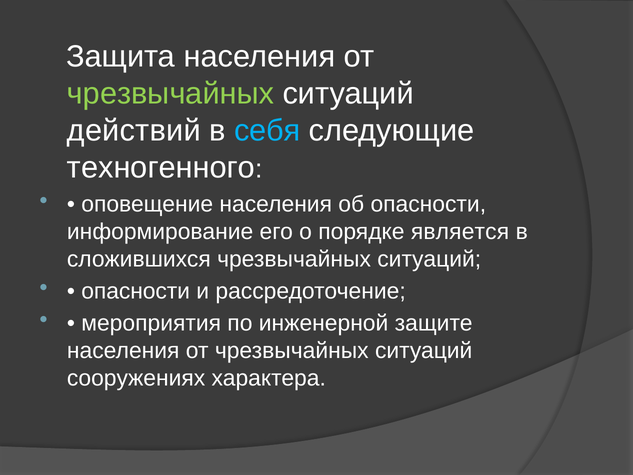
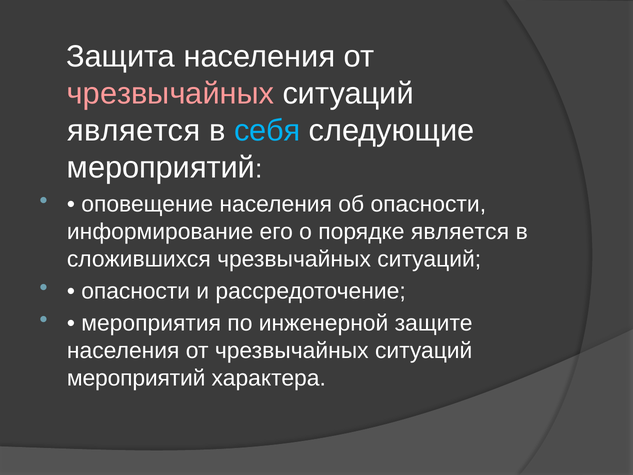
чрезвычайных colour: light green -> pink (171, 94)
действий: действий -> является (134, 131)
техногенного: техногенного -> мероприятий (161, 168)
сооружениях: сооружениях -> мероприятий (136, 378)
